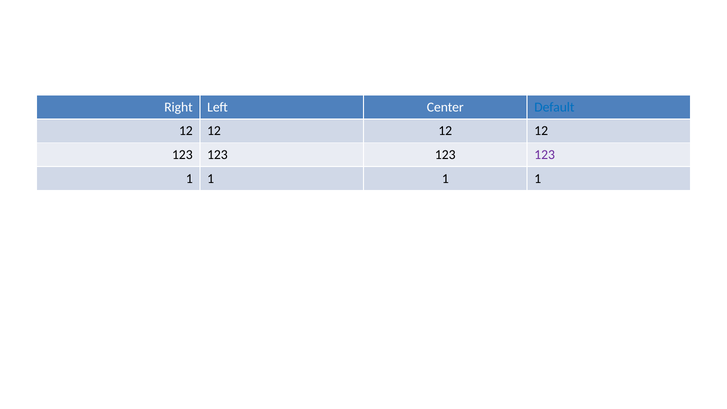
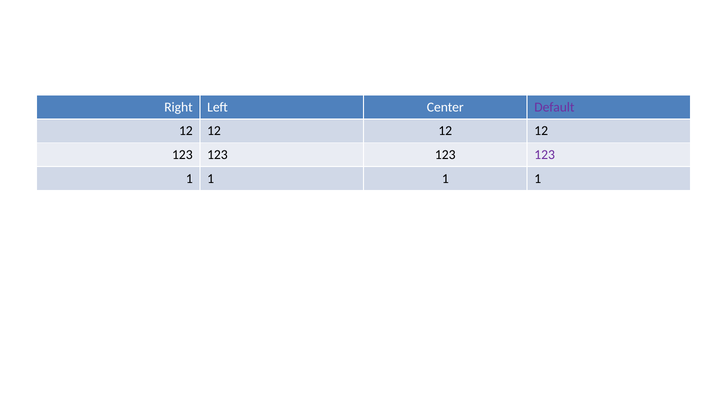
Default colour: blue -> purple (554, 107)
